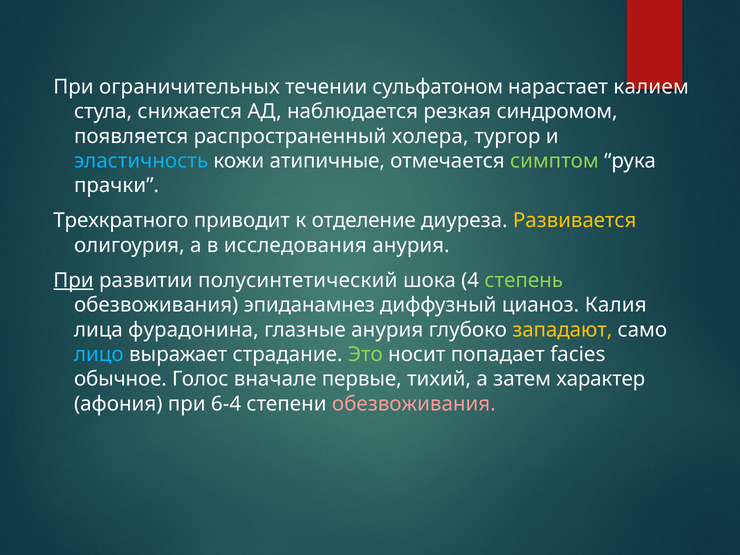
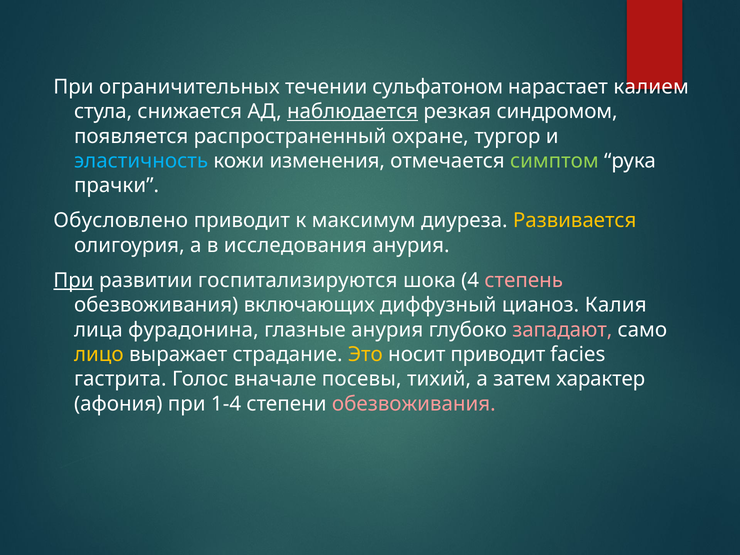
наблюдается underline: none -> present (353, 112)
холера: холера -> охране (430, 136)
атипичные: атипичные -> изменения (327, 161)
Трехкратного: Трехкратного -> Обусловлено (121, 221)
отделение: отделение -> максимум (364, 221)
полусинтетический: полусинтетический -> госпитализируются (298, 280)
степень colour: light green -> pink (524, 280)
эпиданамнез: эпиданамнез -> включающих (309, 305)
западают colour: yellow -> pink (562, 330)
лицо colour: light blue -> yellow (99, 355)
Это colour: light green -> yellow (365, 355)
носит попадает: попадает -> приводит (498, 355)
обычное: обычное -> гастрита (120, 379)
первые: первые -> посевы (362, 379)
6-4: 6-4 -> 1-4 (226, 404)
